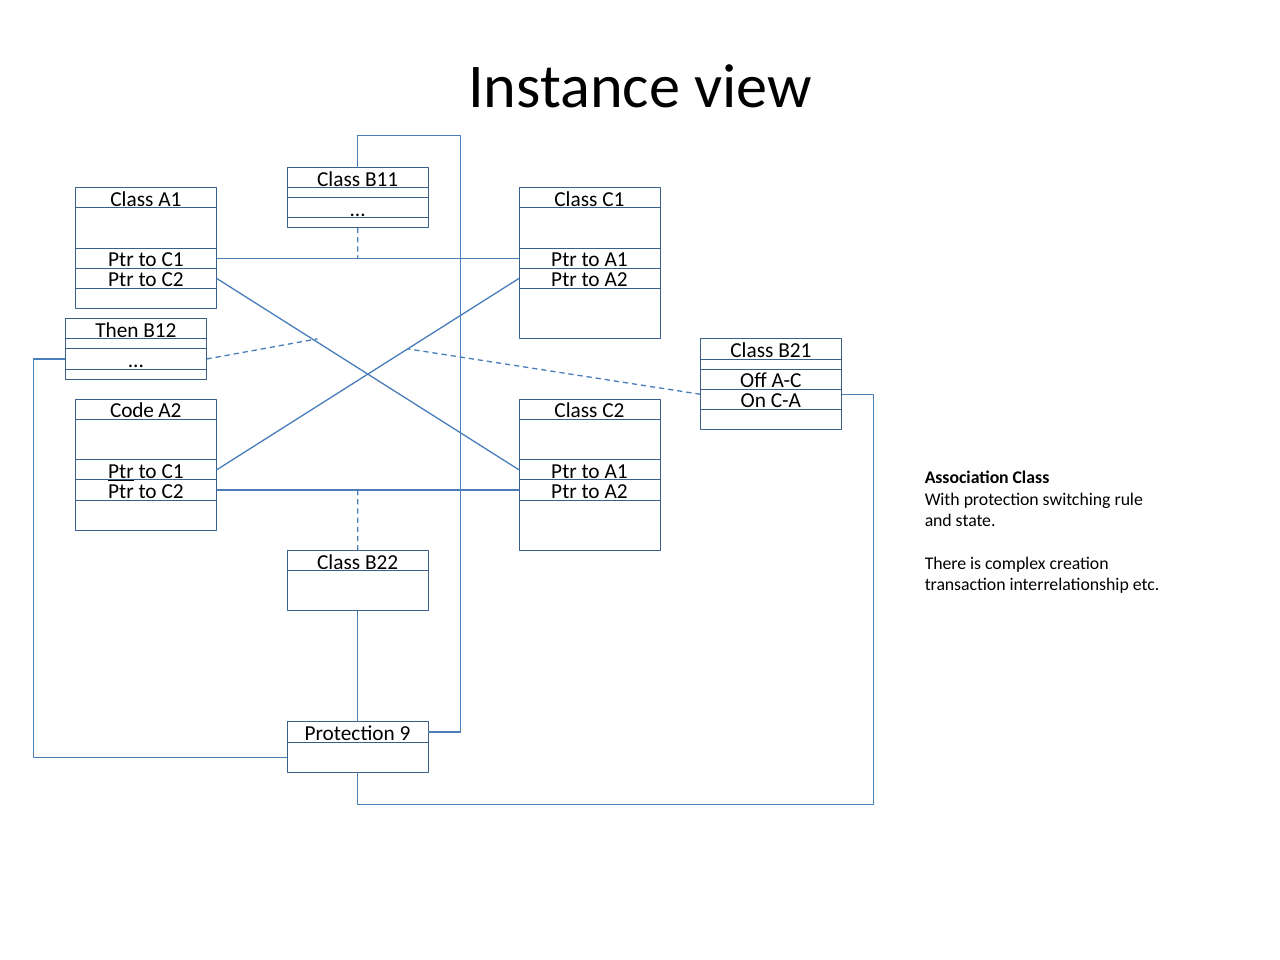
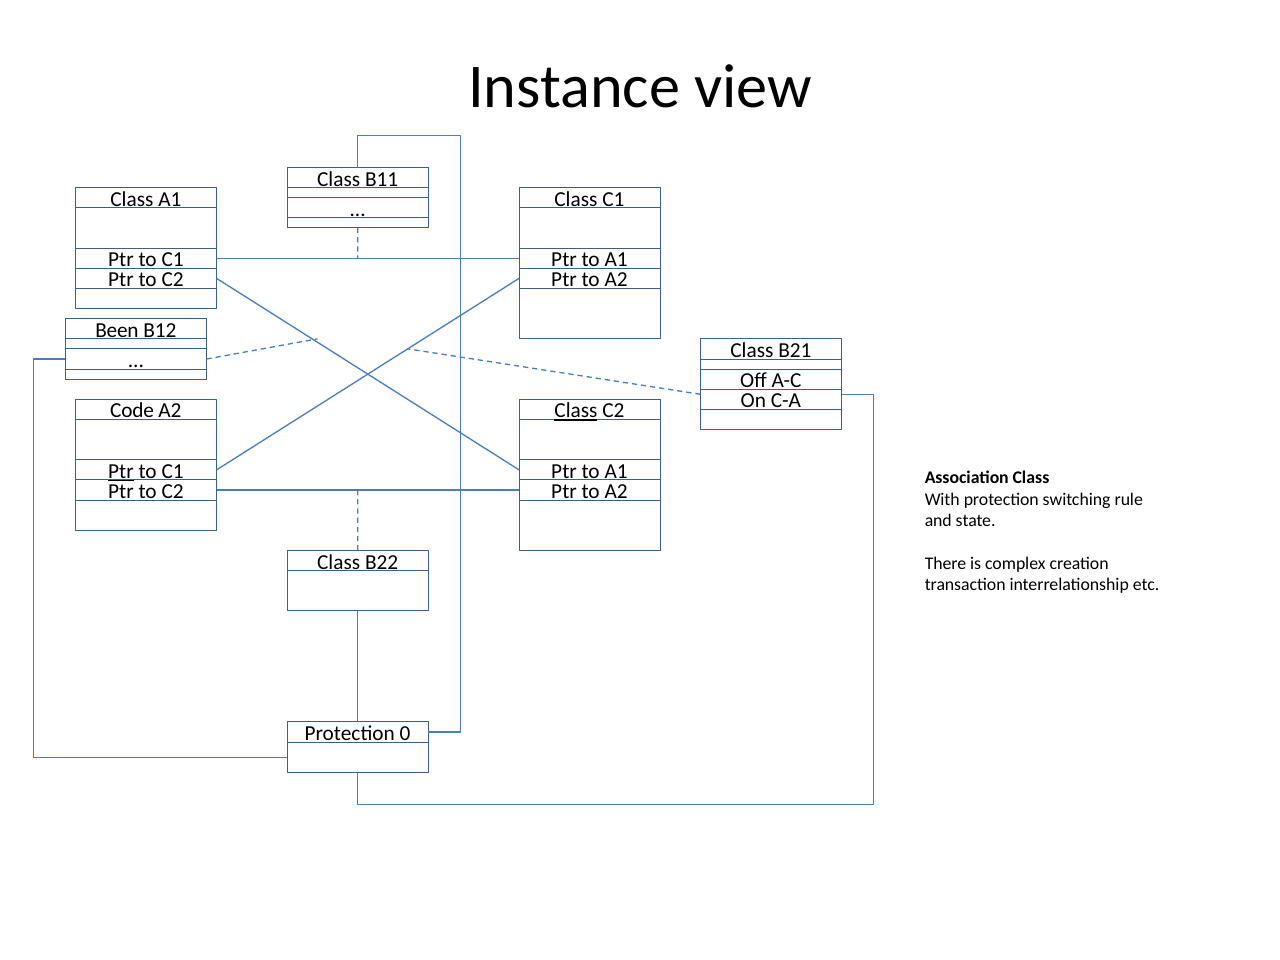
Then: Then -> Been (117, 330)
Class underline: none -> present (576, 411)
9: 9 -> 0 (405, 733)
